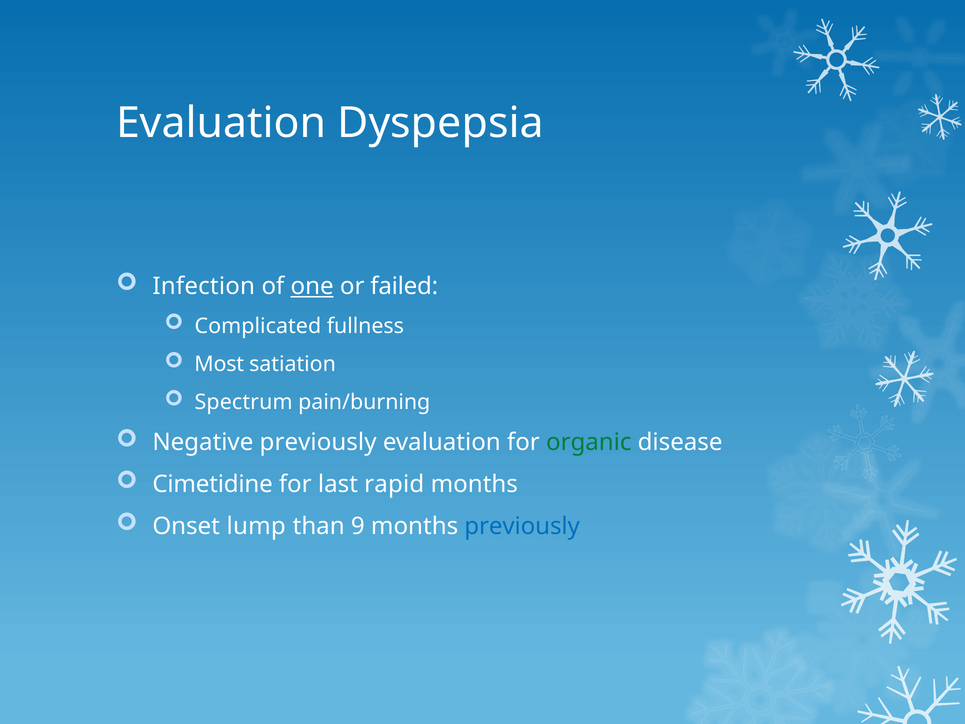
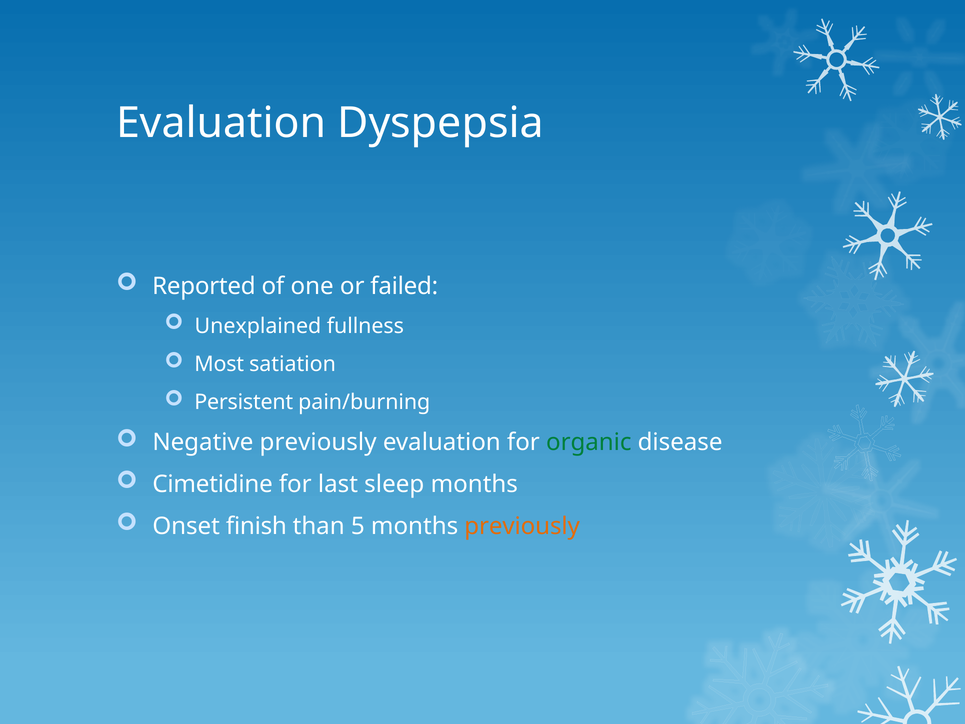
Infection: Infection -> Reported (204, 286)
one underline: present -> none (312, 286)
Complicated: Complicated -> Unexplained (258, 326)
Spectrum: Spectrum -> Persistent (244, 402)
rapid: rapid -> sleep (394, 484)
lump: lump -> finish (256, 526)
9: 9 -> 5 (358, 526)
previously colour: blue -> orange (522, 526)
